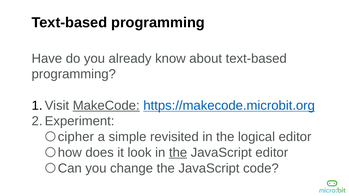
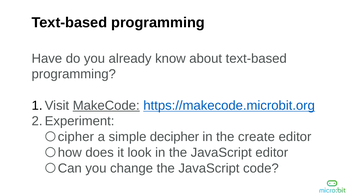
revisited: revisited -> decipher (174, 137)
logical: logical -> create (256, 137)
the underline: present -> none (178, 153)
